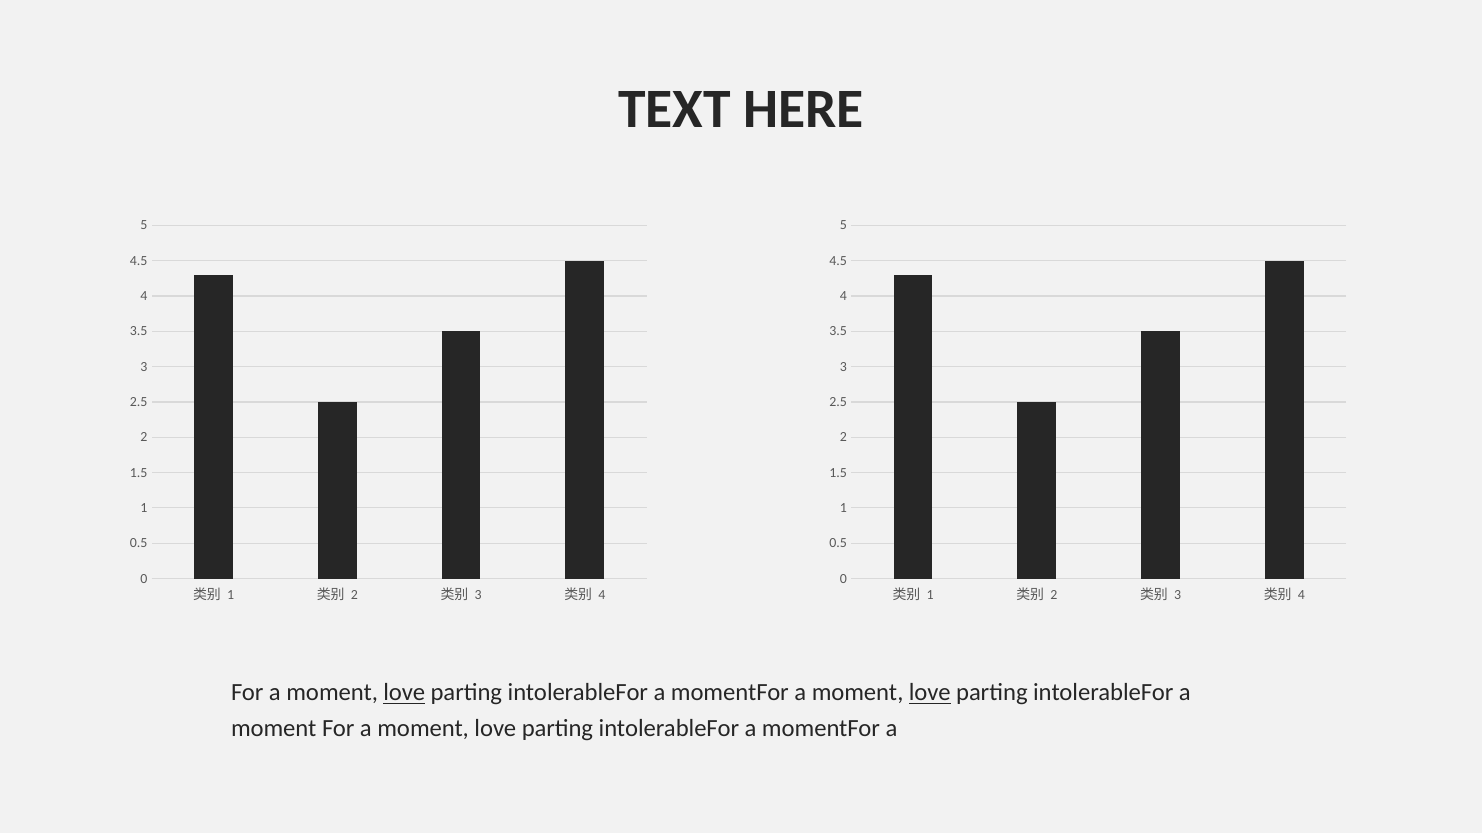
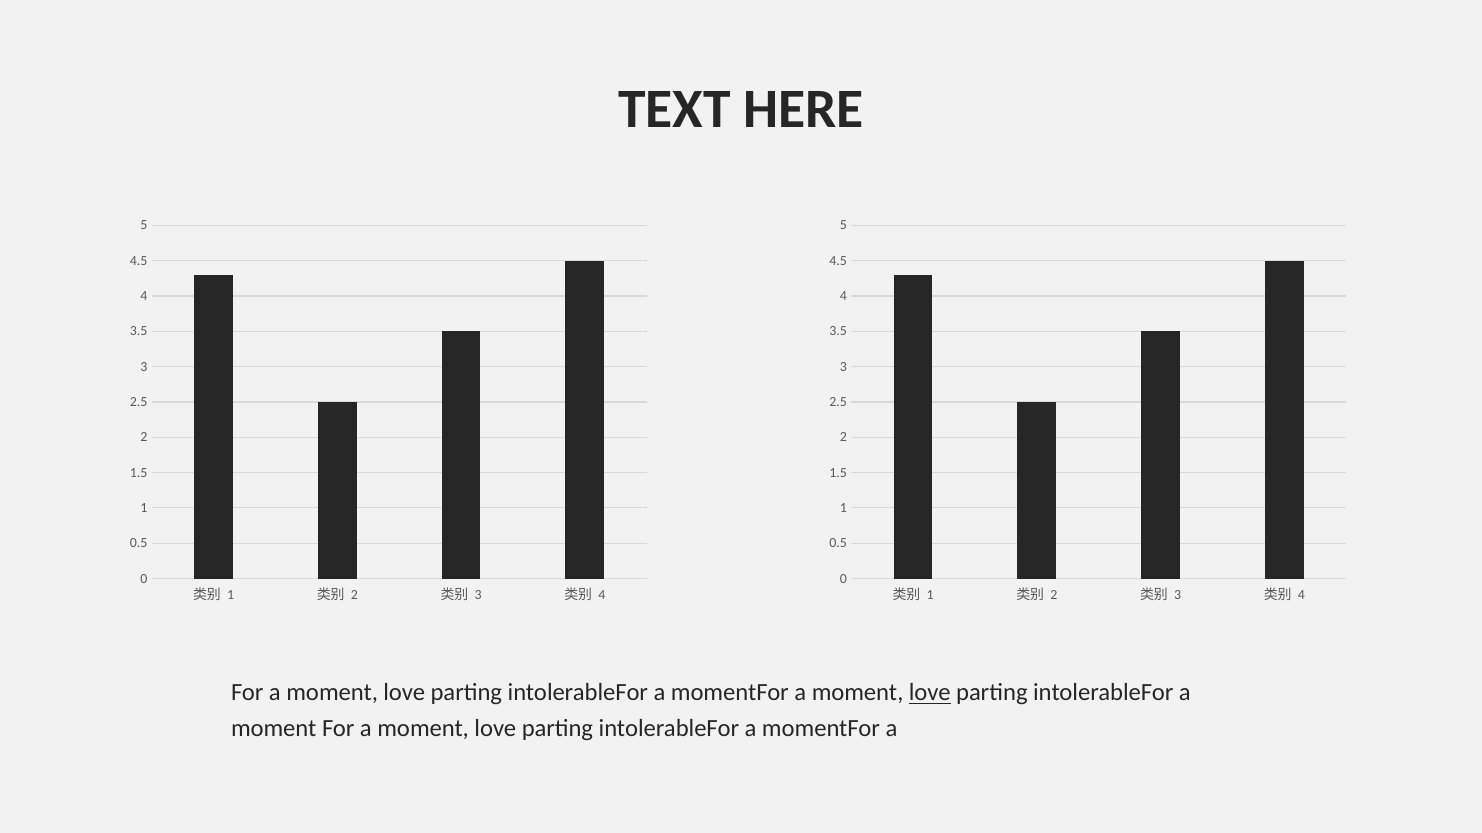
love underline: present -> none (404, 693)
